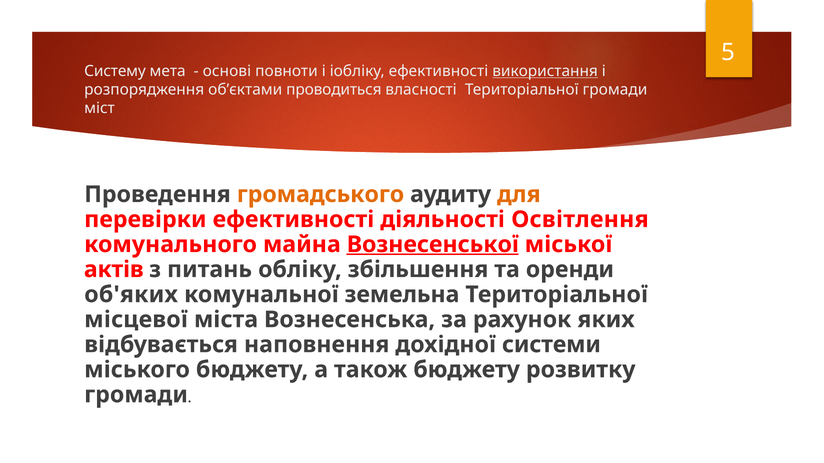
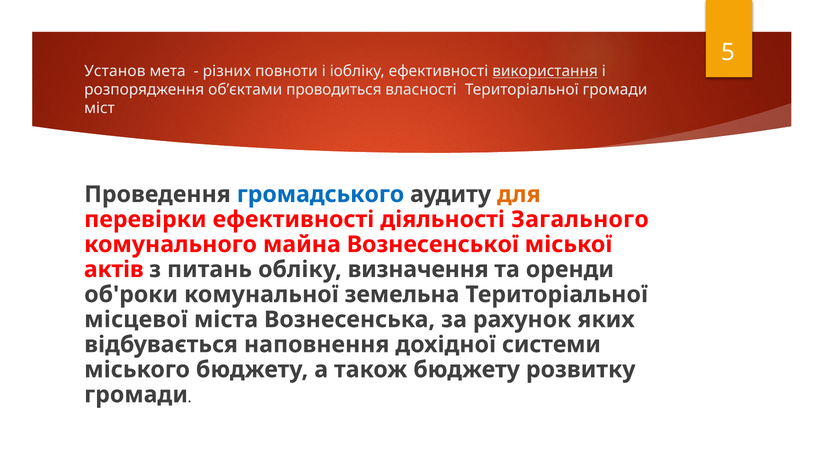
Систему: Систему -> Установ (115, 71)
основі: основі -> різних (227, 71)
громадського colour: orange -> blue (320, 195)
Освітлення: Освітлення -> Загального (580, 220)
Вознесенської underline: present -> none (433, 245)
збільшення: збільшення -> визначення (418, 270)
об'яких: об'яких -> об'роки (131, 295)
